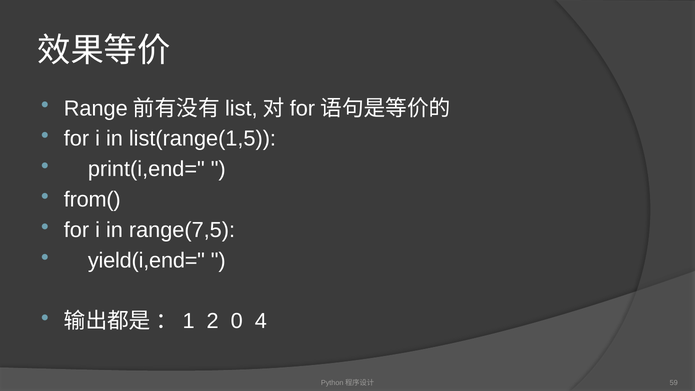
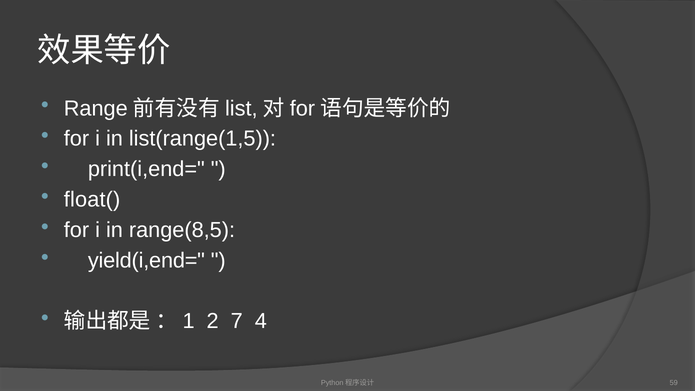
from(: from( -> float( (92, 200)
range(7,5: range(7,5 -> range(8,5 (182, 230)
0: 0 -> 7 (237, 321)
